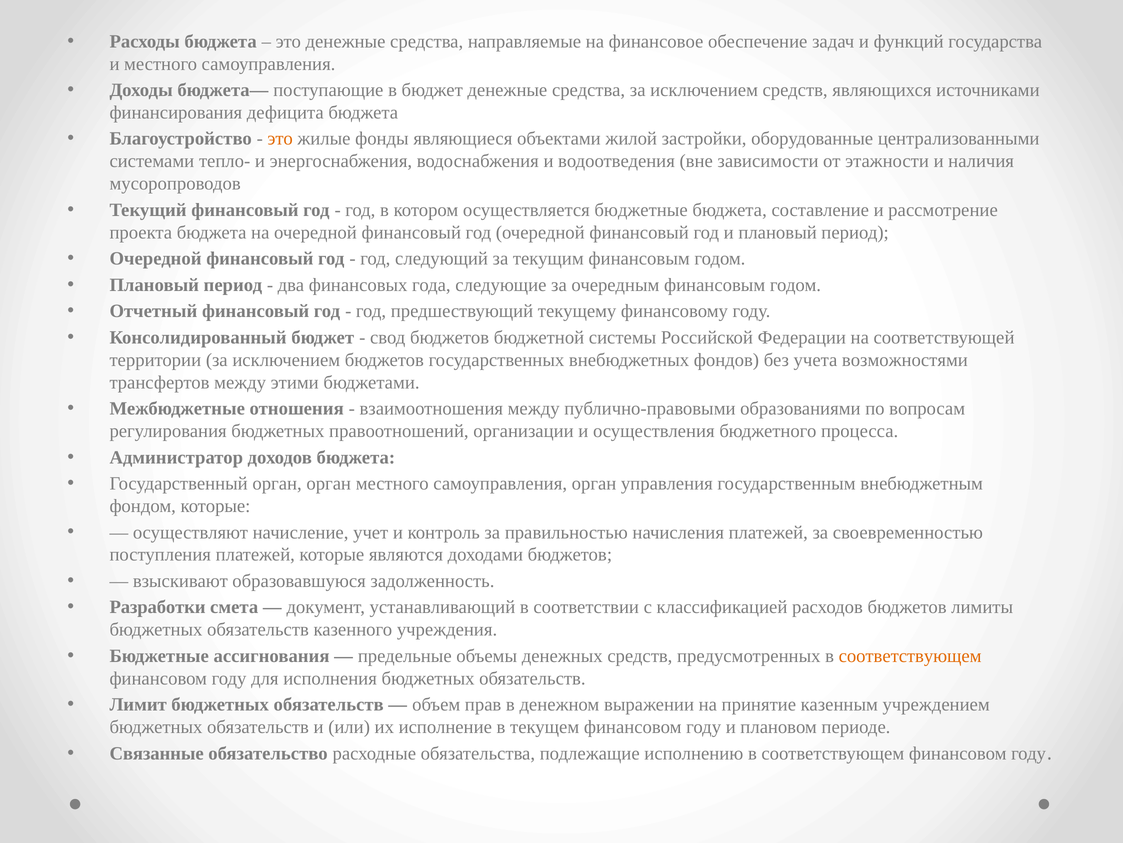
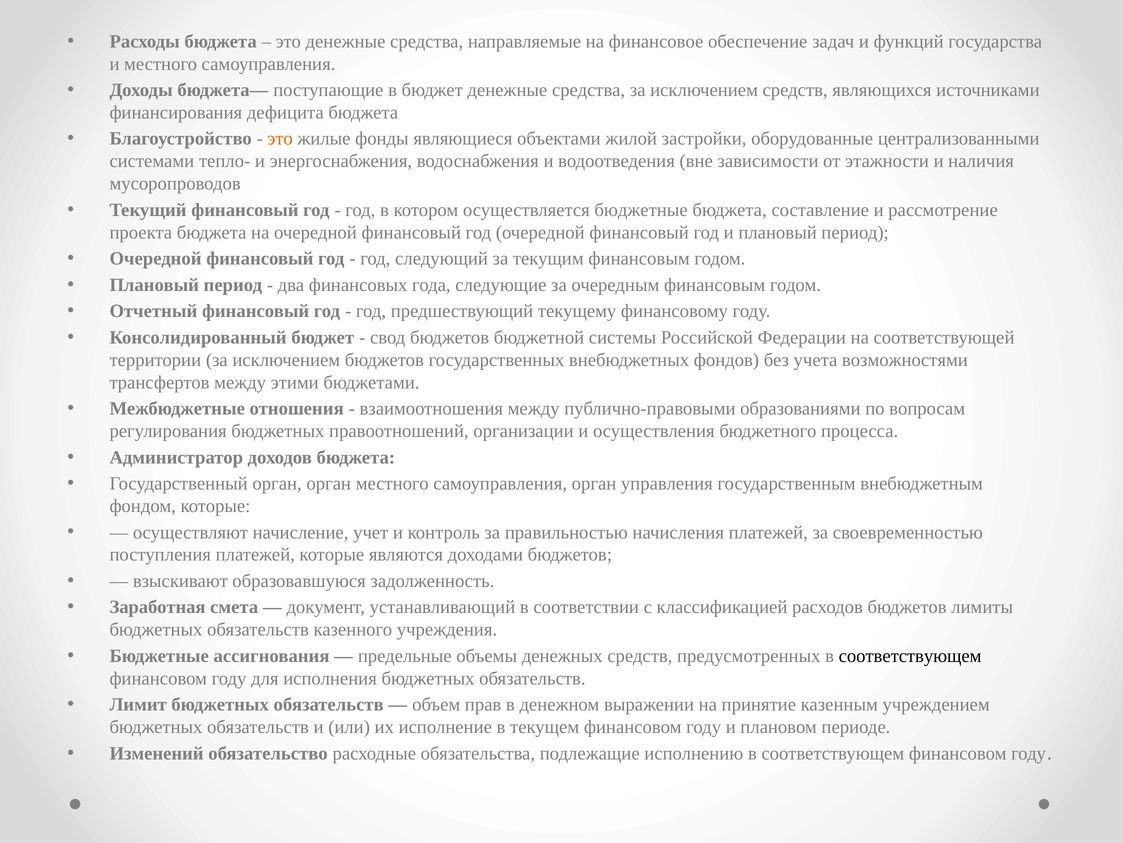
Разработки: Разработки -> Заработная (158, 607)
соответствующем colour: orange -> black (910, 655)
Связанные: Связанные -> Изменений (157, 753)
